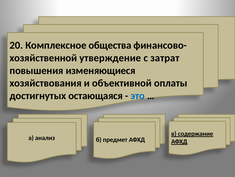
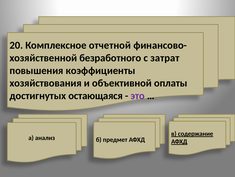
общества: общества -> отчетной (110, 45)
утверждение: утверждение -> безработного (110, 58)
изменяющиеся: изменяющиеся -> коэффициенты (101, 70)
это colour: blue -> purple (138, 95)
